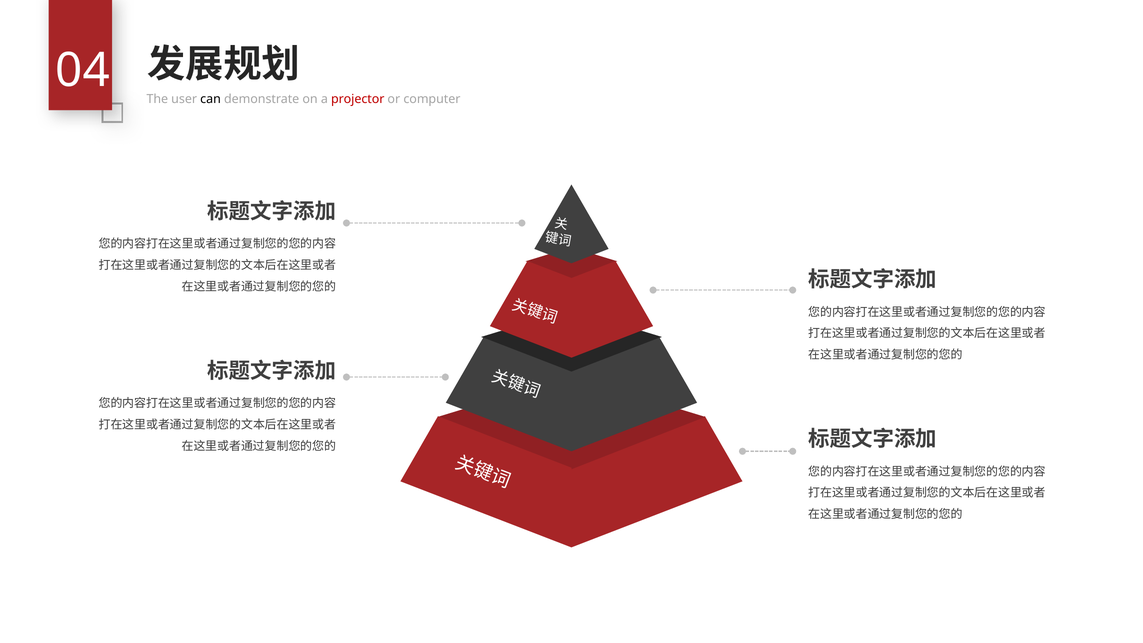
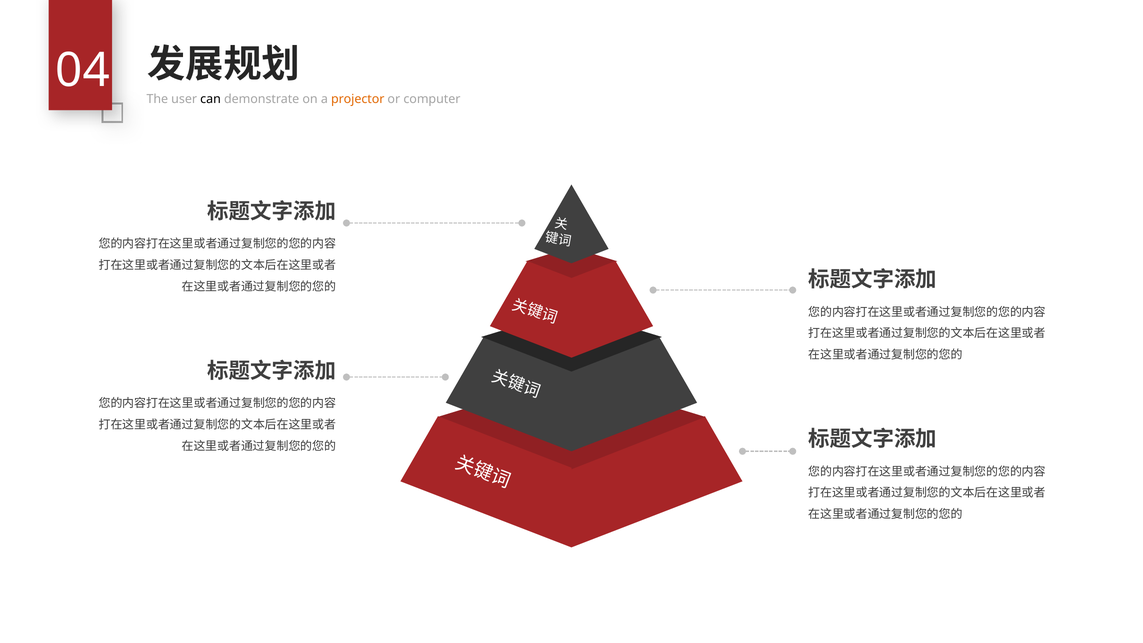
projector colour: red -> orange (358, 99)
